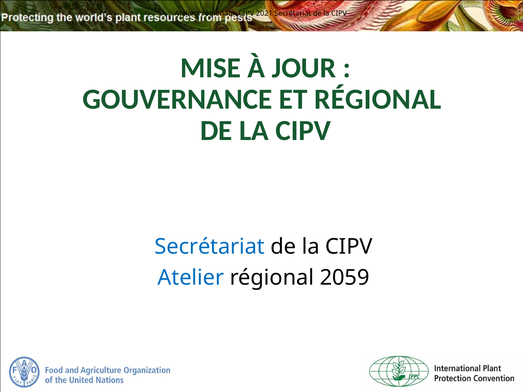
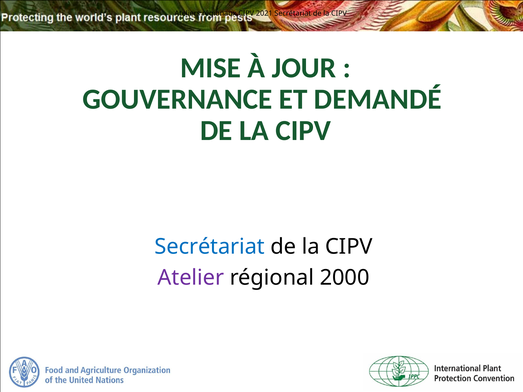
ET RÉGIONAL: RÉGIONAL -> DEMANDÉ (378, 99)
Atelier colour: blue -> purple (191, 278)
2059: 2059 -> 2000 (345, 278)
